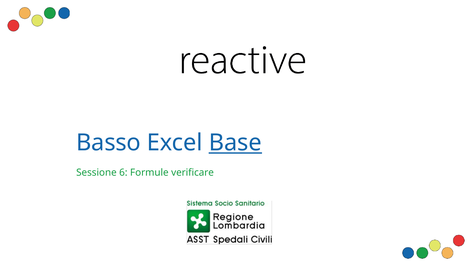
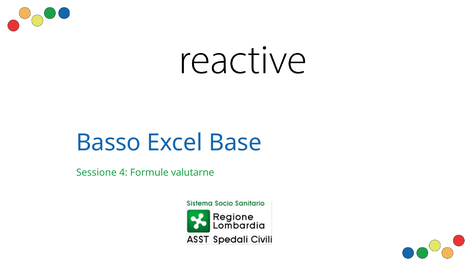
Base underline: present -> none (235, 142)
6: 6 -> 4 (123, 172)
verificare: verificare -> valutarne (193, 172)
